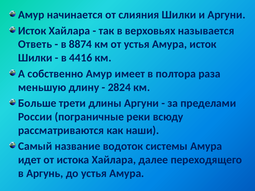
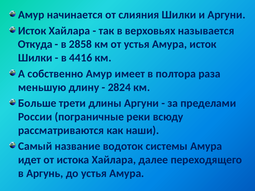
Ответь: Ответь -> Откуда (35, 44)
8874: 8874 -> 2858 (80, 44)
